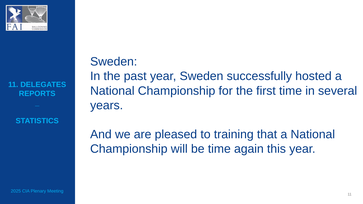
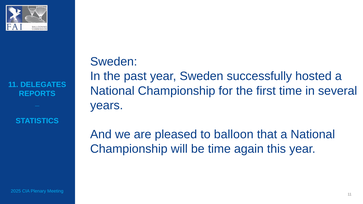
training: training -> balloon (234, 134)
